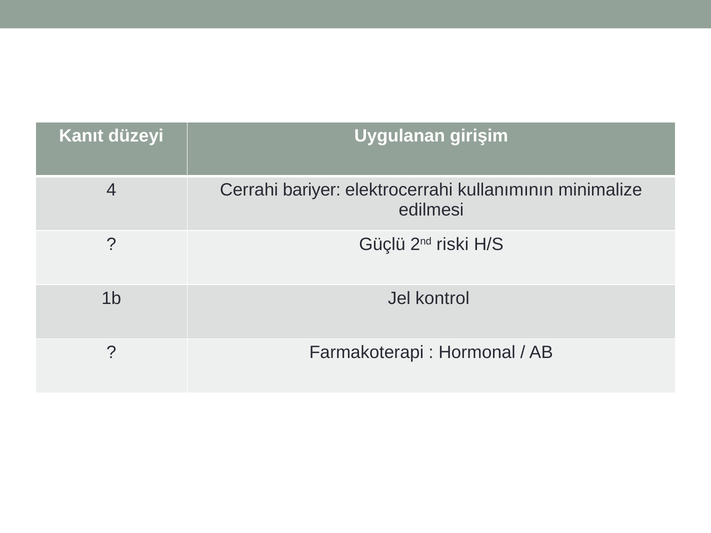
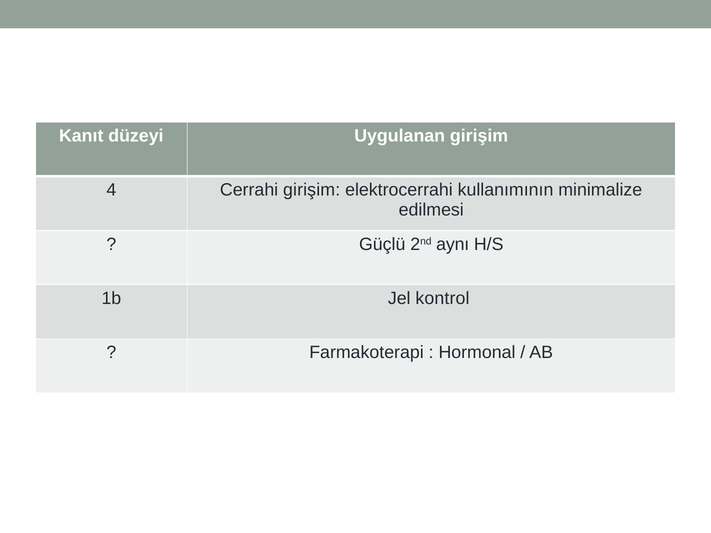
Cerrahi bariyer: bariyer -> girişim (312, 190)
riski: riski -> aynı (453, 244)
